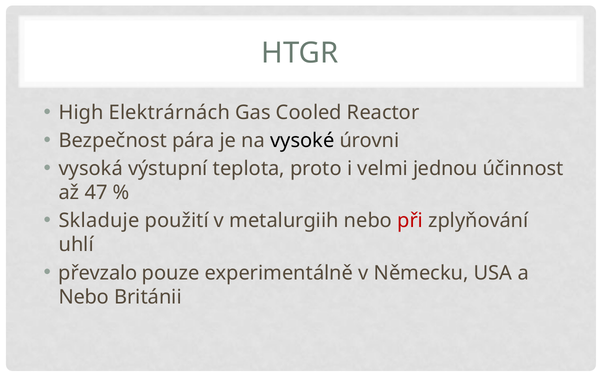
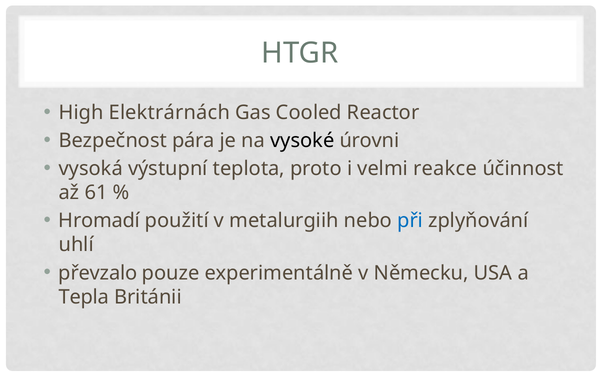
jednou: jednou -> reakce (445, 169)
47: 47 -> 61 (96, 193)
Skladuje: Skladuje -> Hromadí (99, 221)
při colour: red -> blue (410, 221)
Nebo: Nebo -> Tepla (84, 297)
